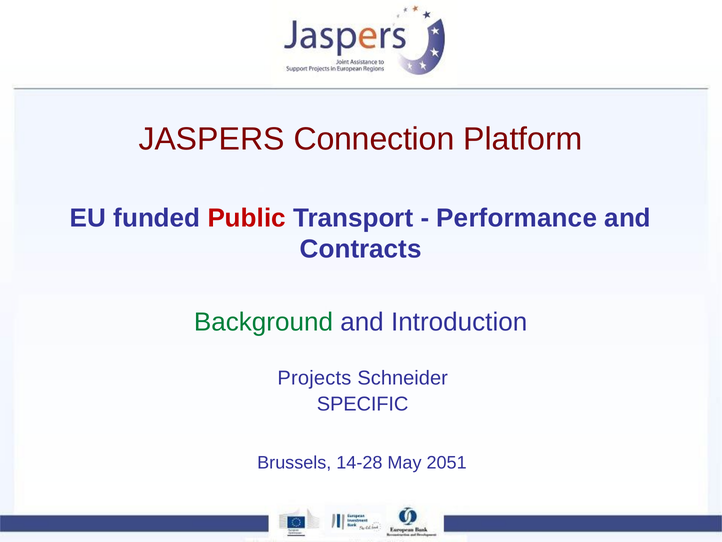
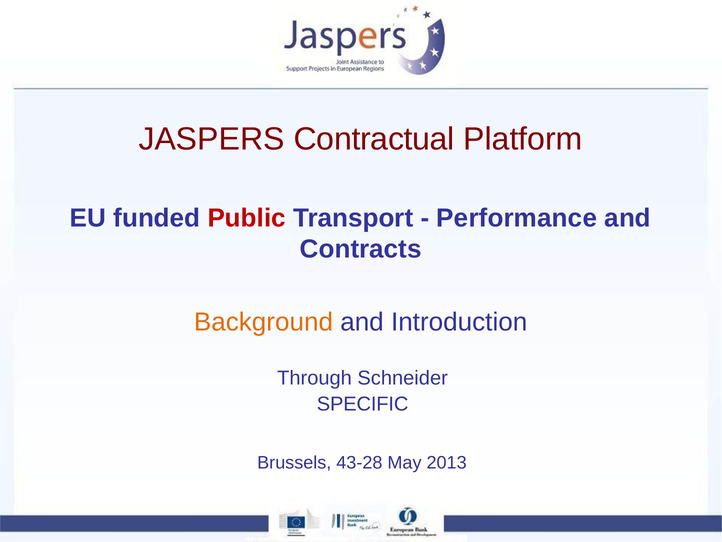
Connection: Connection -> Contractual (374, 139)
Background colour: green -> orange (263, 322)
Projects: Projects -> Through (315, 378)
14-28: 14-28 -> 43-28 (359, 463)
2051: 2051 -> 2013 (447, 463)
